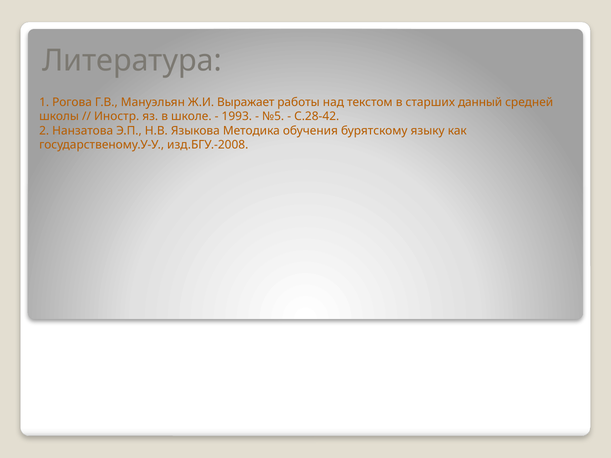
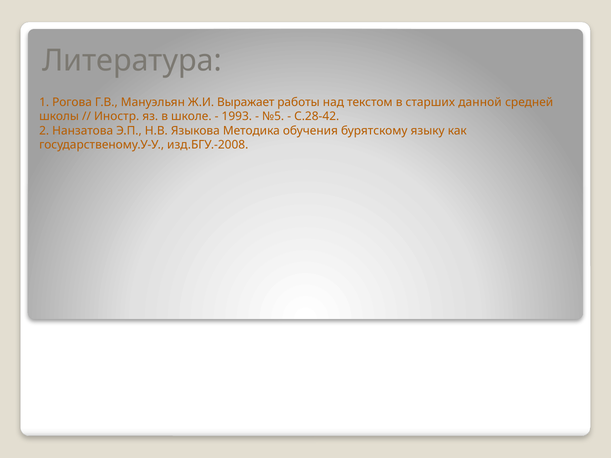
данный: данный -> данной (480, 102)
